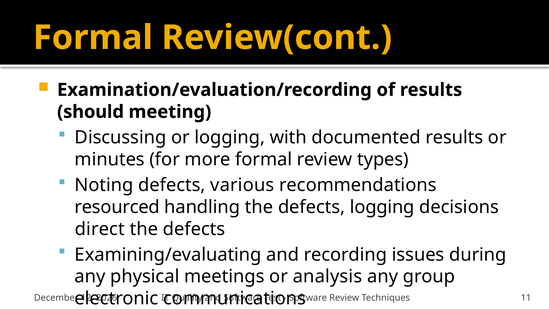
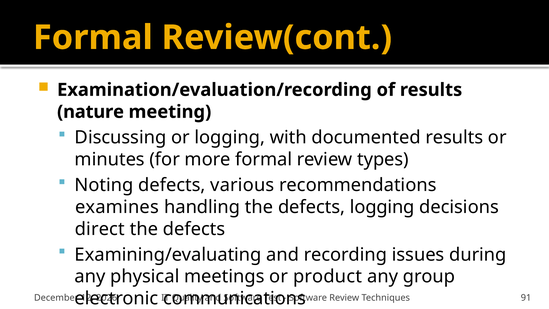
should: should -> nature (91, 112)
resourced: resourced -> examines (117, 207)
analysis: analysis -> product (328, 276)
11: 11 -> 91 (526, 298)
